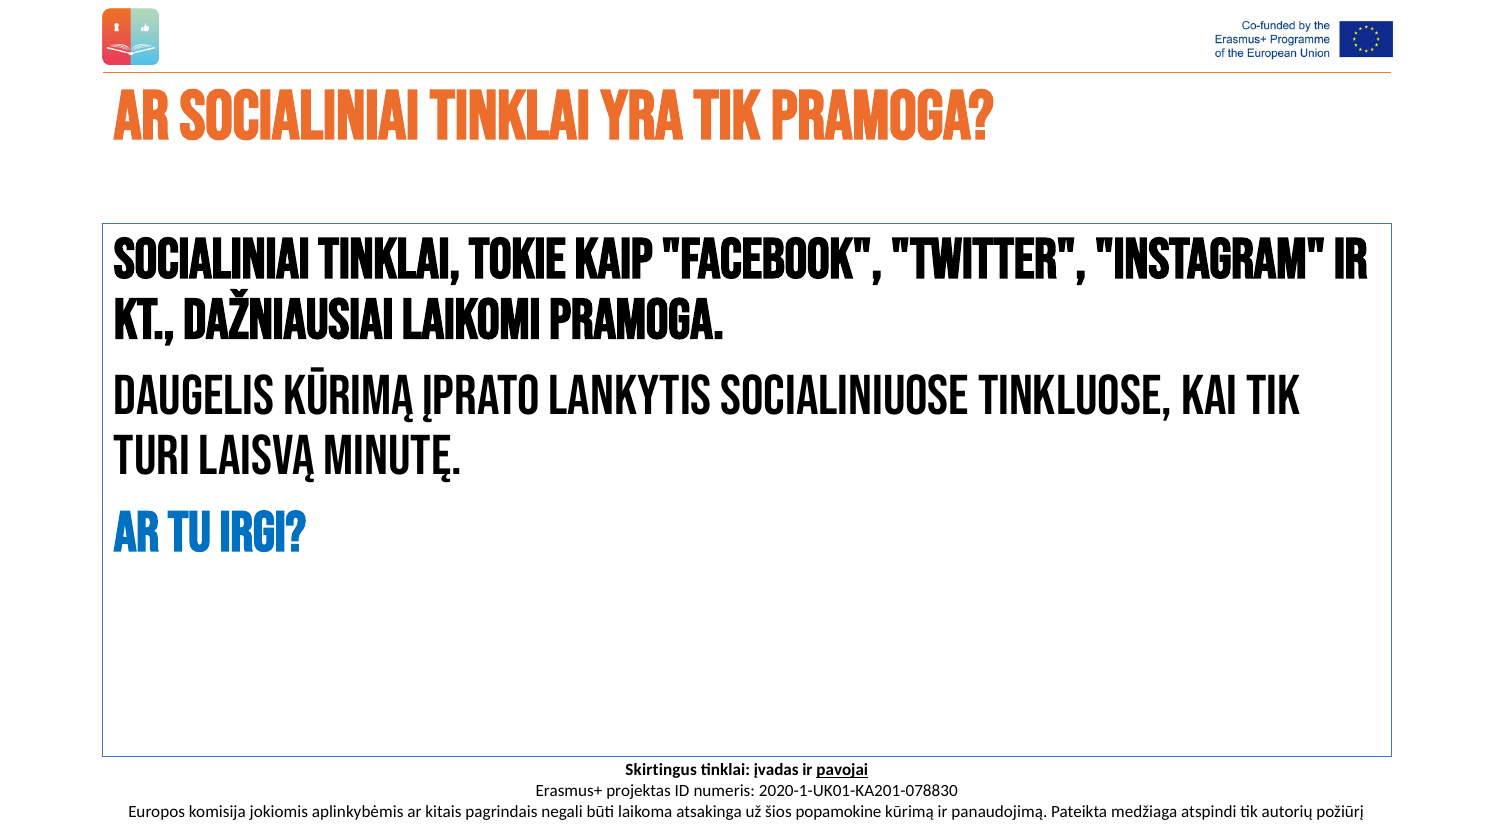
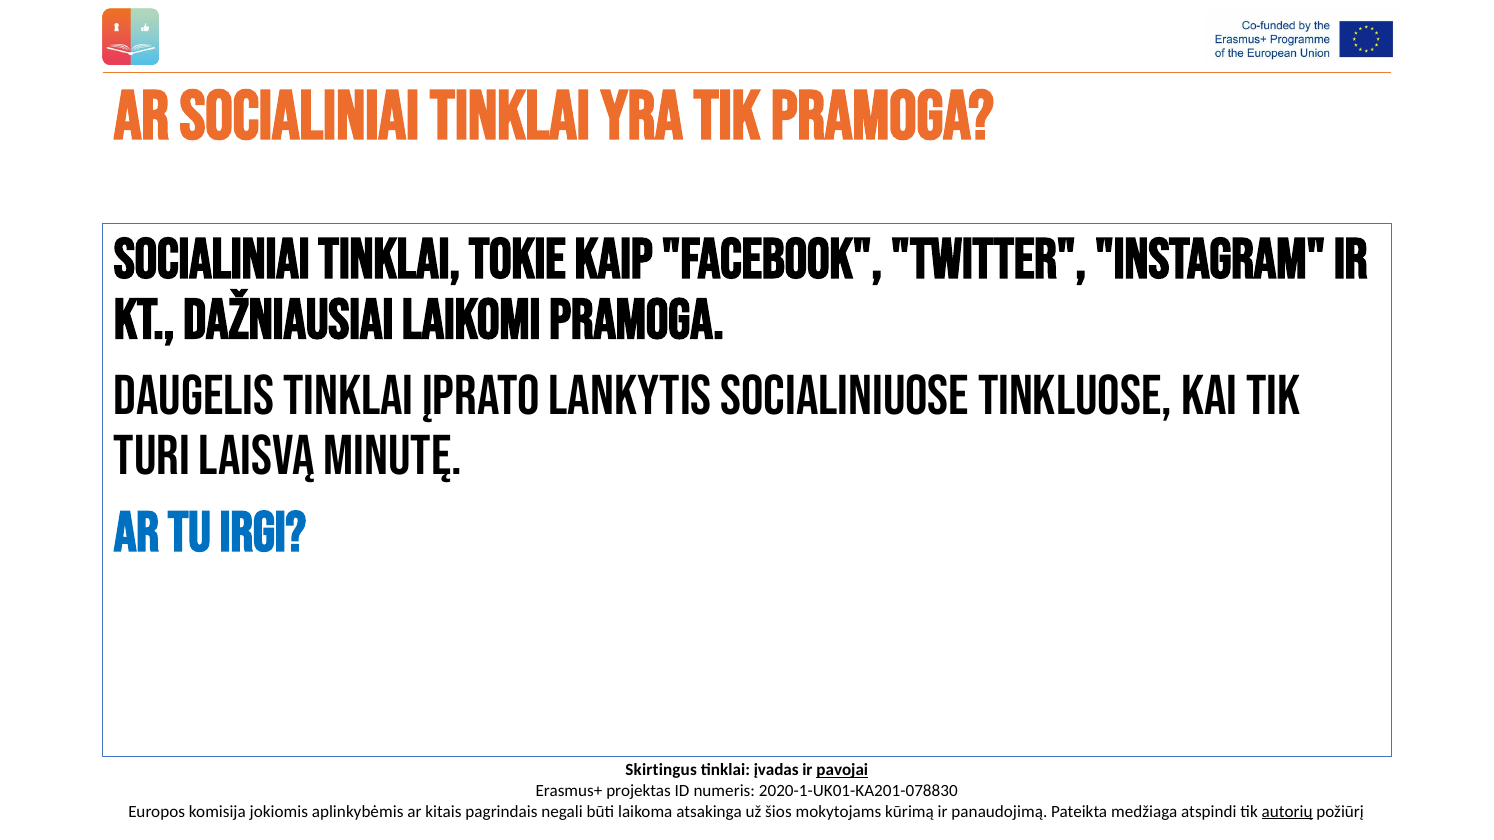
Daugelis kūrimą: kūrimą -> tinklai (348, 396)
popamokine: popamokine -> mokytojams (838, 812)
autorių underline: none -> present (1287, 812)
